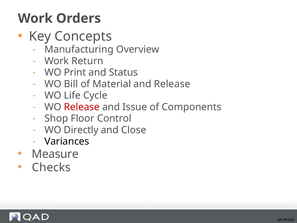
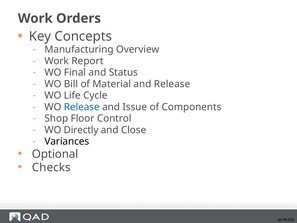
Return: Return -> Report (87, 61)
Print: Print -> Final (75, 72)
Release colour: red -> blue (82, 107)
Measure: Measure -> Optional (55, 154)
